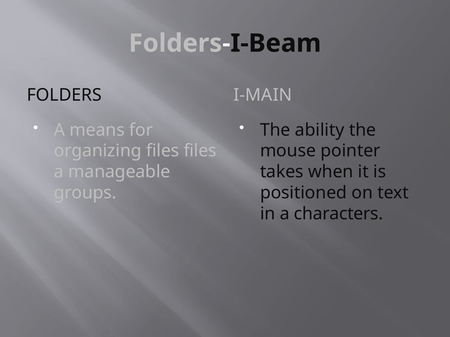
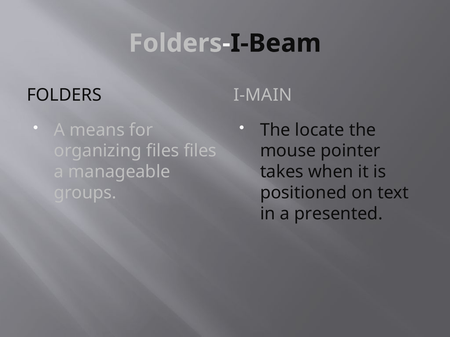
ability: ability -> locate (320, 130)
characters: characters -> presented (338, 214)
